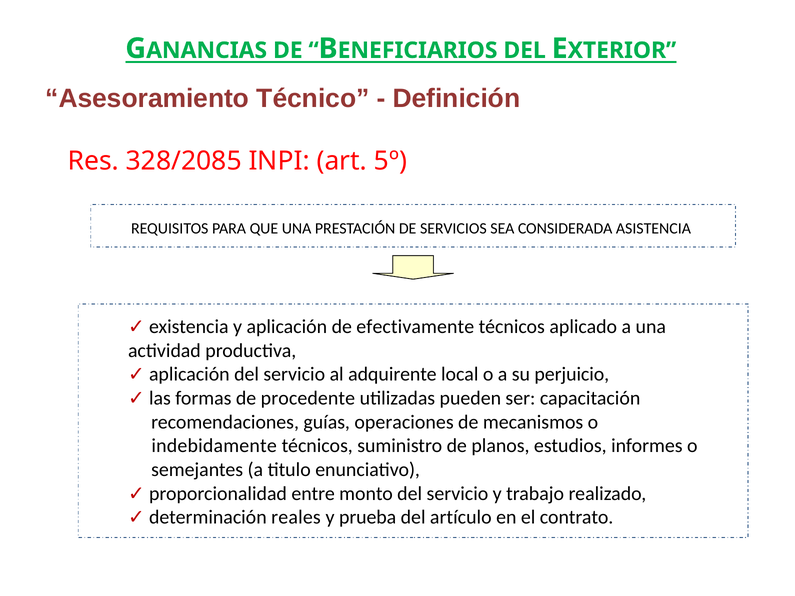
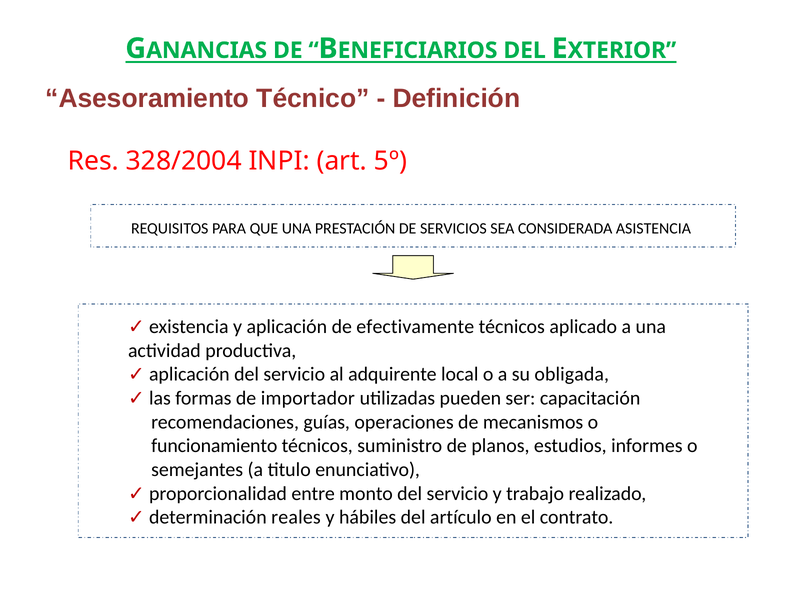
328/2085: 328/2085 -> 328/2004 (184, 161)
perjuicio: perjuicio -> obligada (572, 375)
procedente: procedente -> importador (308, 398)
indebidamente: indebidamente -> funcionamiento (214, 446)
prueba: prueba -> hábiles (368, 518)
